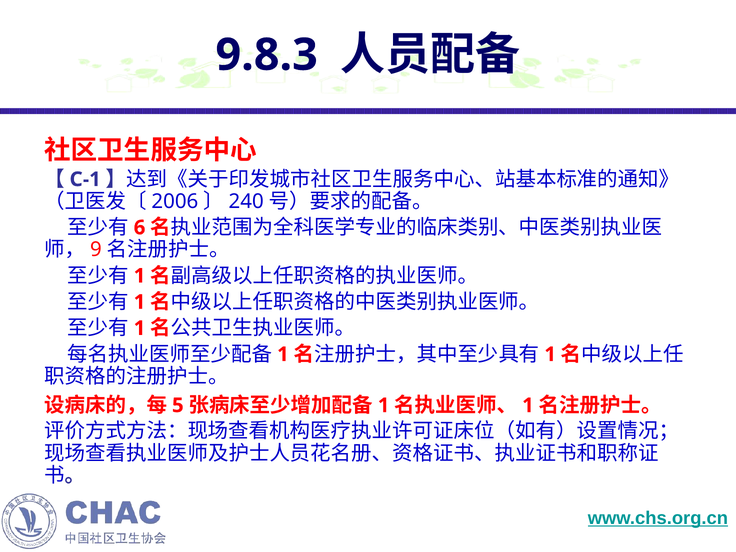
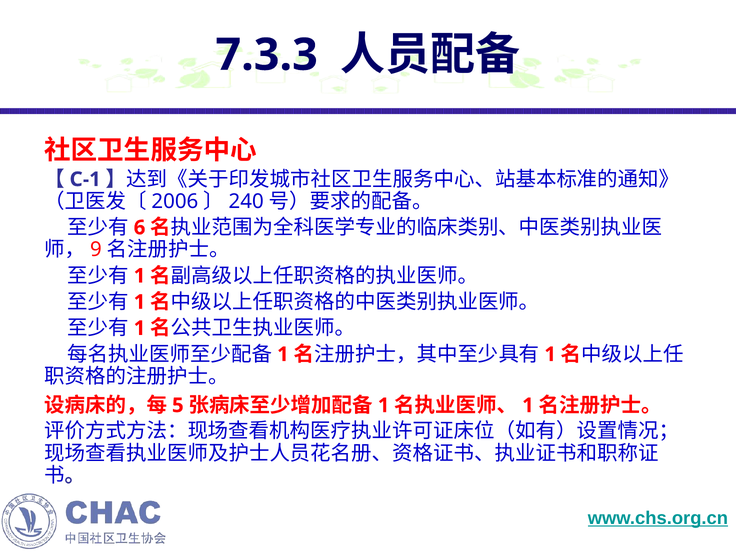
9.8.3: 9.8.3 -> 7.3.3 (267, 55)
